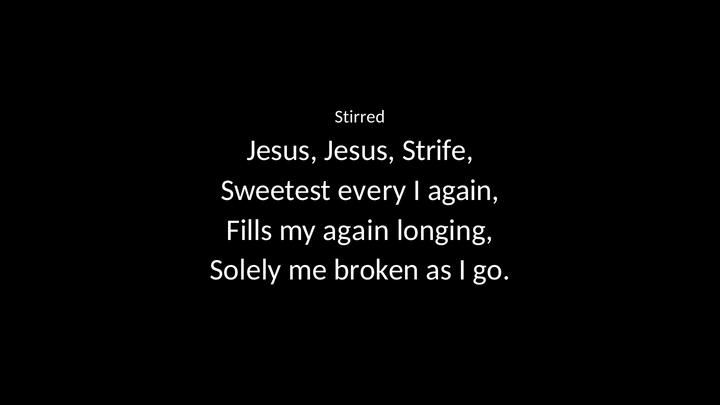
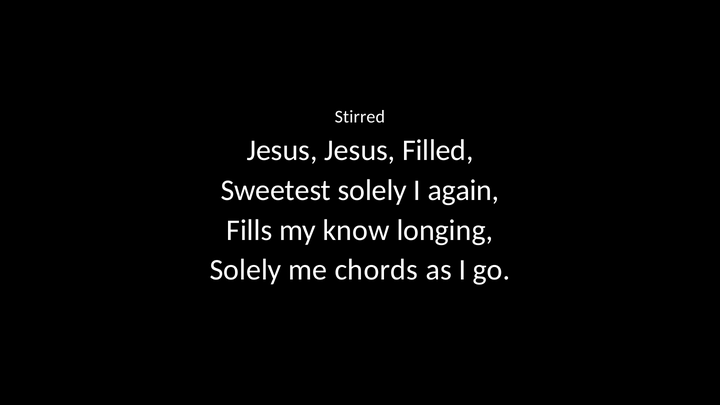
Strife: Strife -> Filled (438, 150)
Sweetest every: every -> solely (372, 190)
my again: again -> know (356, 230)
broken: broken -> chords (376, 270)
